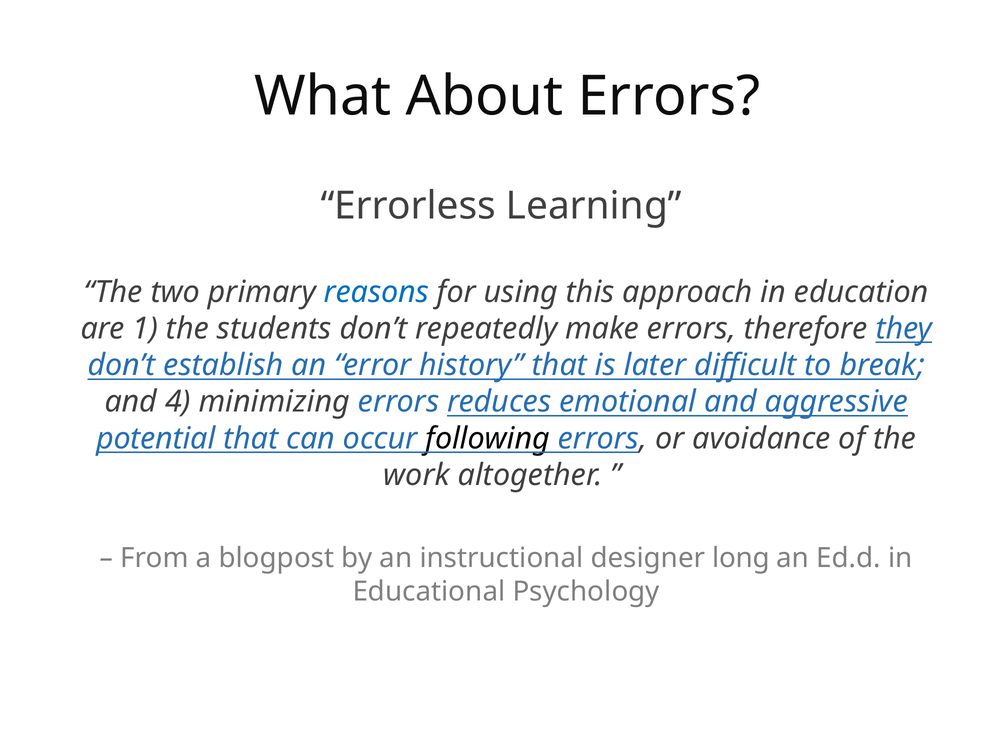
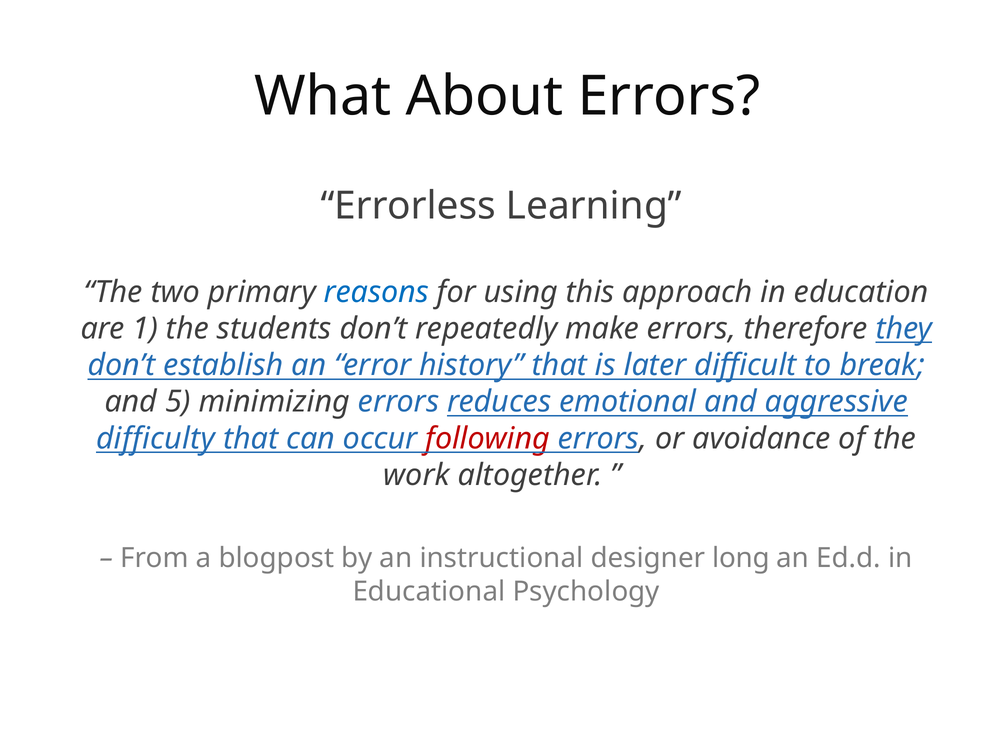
4: 4 -> 5 (178, 402)
potential: potential -> difficulty (156, 439)
following colour: black -> red (488, 439)
